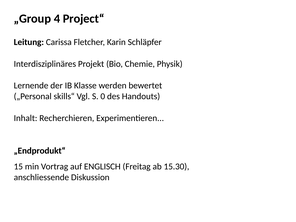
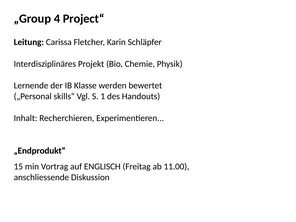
0: 0 -> 1 (103, 96)
15.30: 15.30 -> 11.00 (177, 166)
